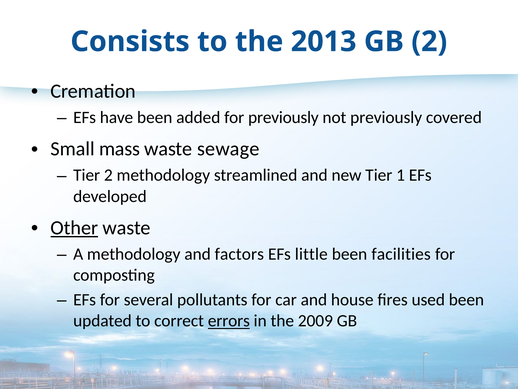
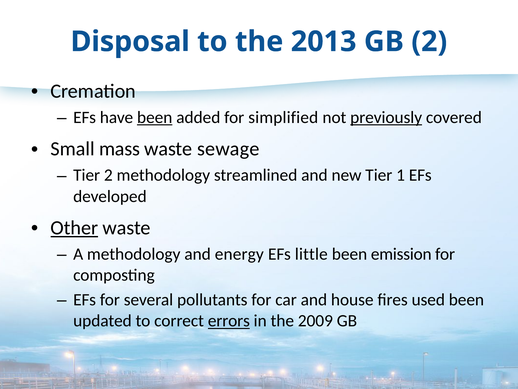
Consists: Consists -> Disposal (130, 42)
been underline: none -> present (155, 117)
for previously: previously -> simplified (283, 117)
previously underline: none -> present (386, 117)
factors: factors -> energy (239, 254)
facilities: facilities -> emission (401, 254)
